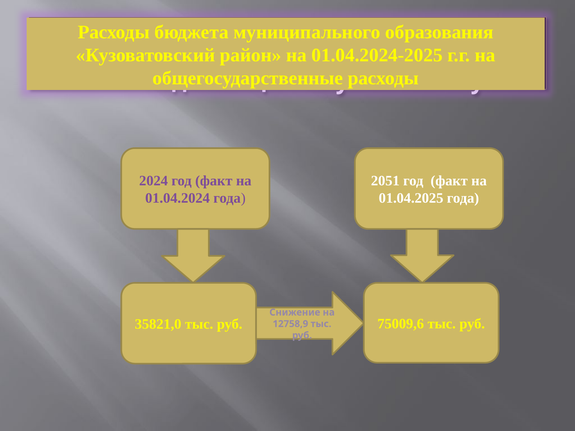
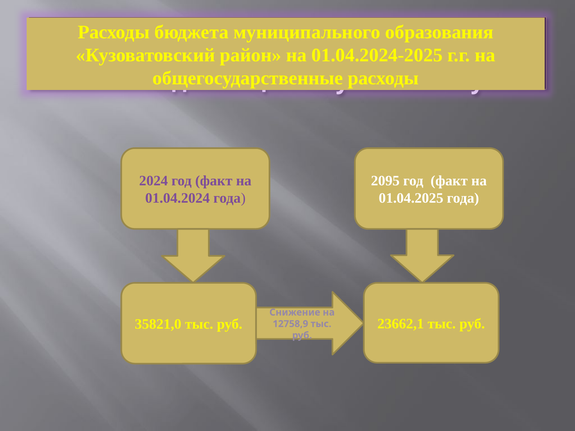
2051: 2051 -> 2095 (385, 181)
75009,6: 75009,6 -> 23662,1 (401, 324)
